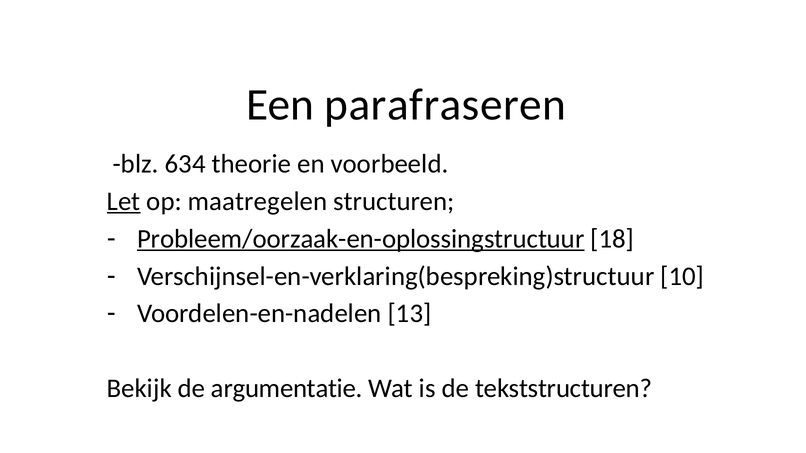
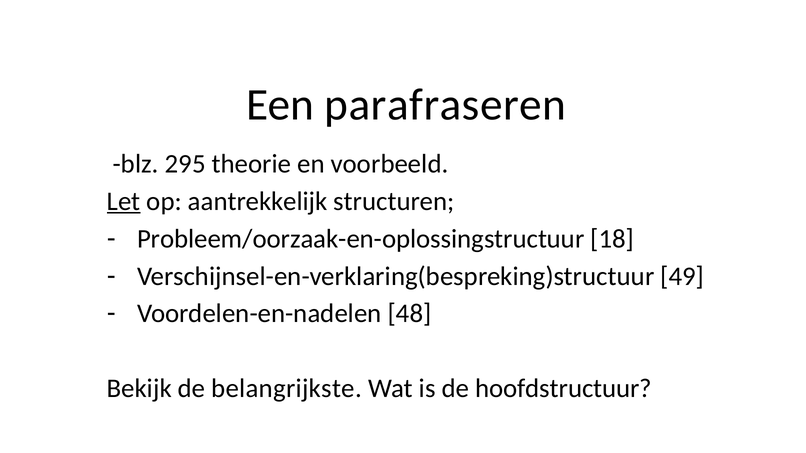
634: 634 -> 295 (185, 164)
maatregelen: maatregelen -> aantrekkelijk (258, 202)
Probleem/oorzaak-en-oplossingstructuur underline: present -> none (361, 239)
10: 10 -> 49 (682, 276)
13: 13 -> 48 (410, 314)
argumentatie: argumentatie -> belangrijkste (287, 389)
tekststructuren: tekststructuren -> hoofdstructuur (564, 389)
